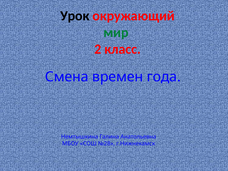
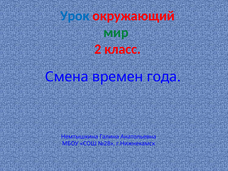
Урок colour: black -> blue (75, 16)
